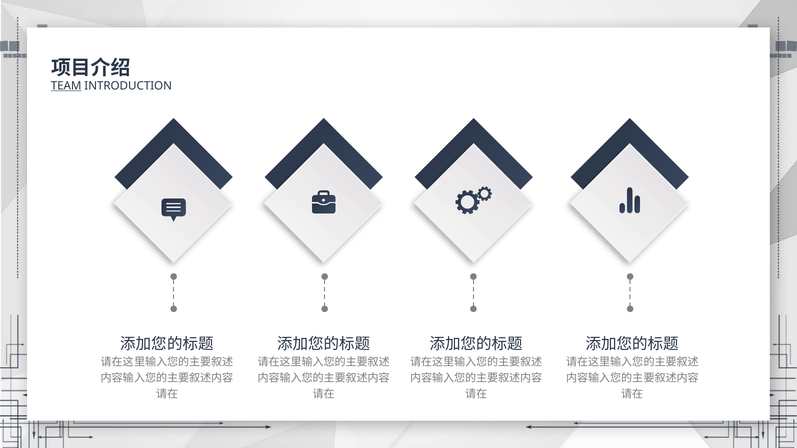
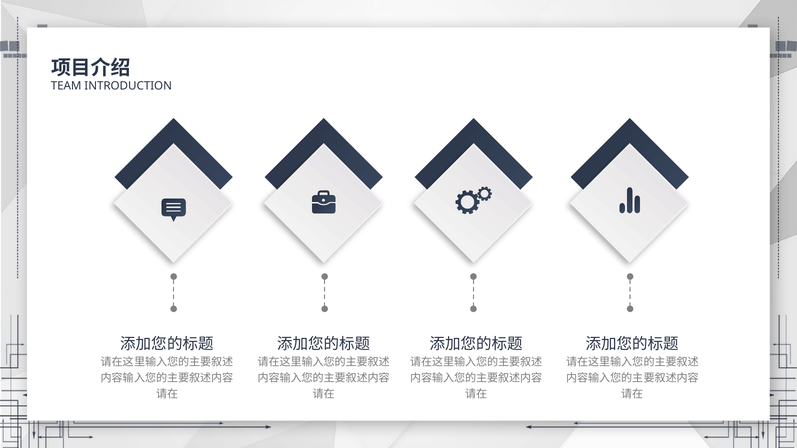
TEAM underline: present -> none (66, 86)
